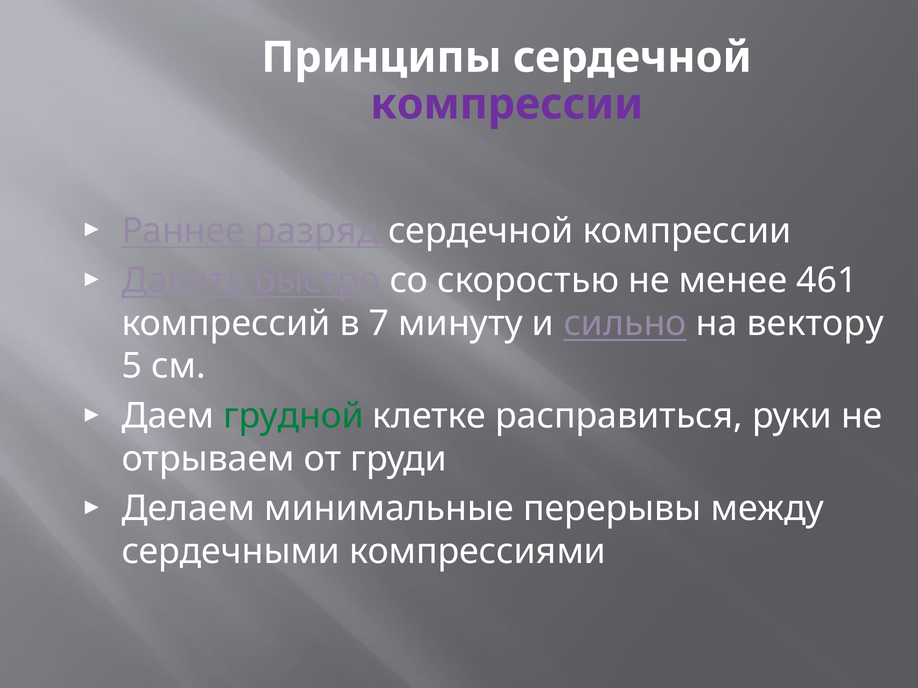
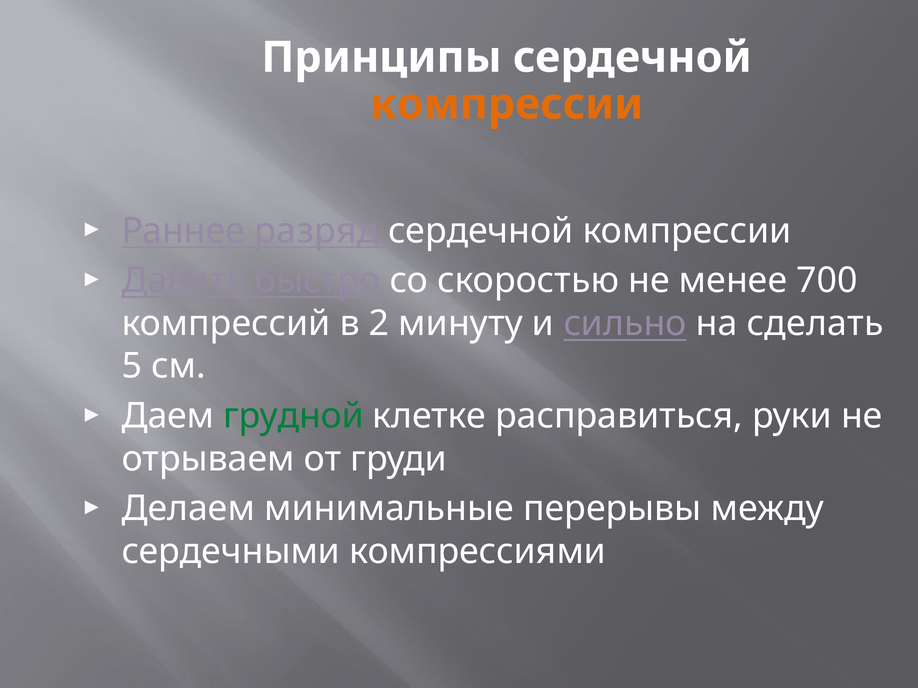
компрессии colour: purple -> orange (507, 104)
461: 461 -> 700 (827, 281)
7: 7 -> 2 (379, 324)
вектору: вектору -> сделать (815, 324)
